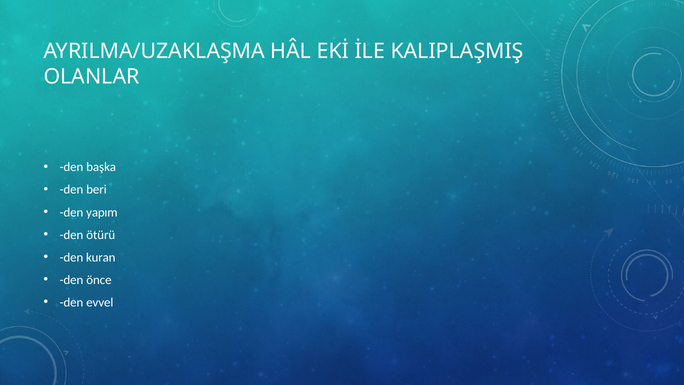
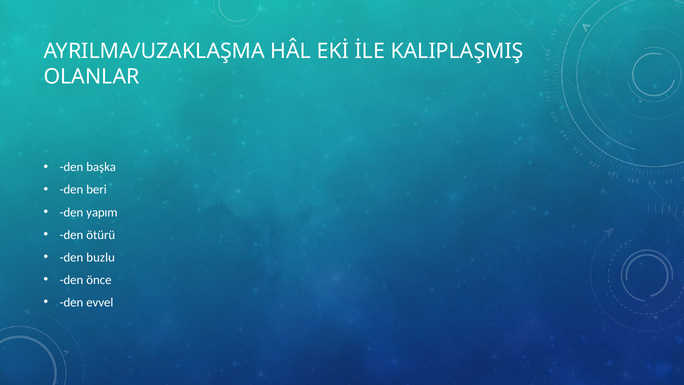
kuran: kuran -> buzlu (101, 257)
